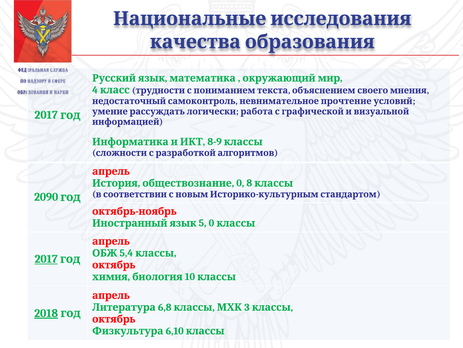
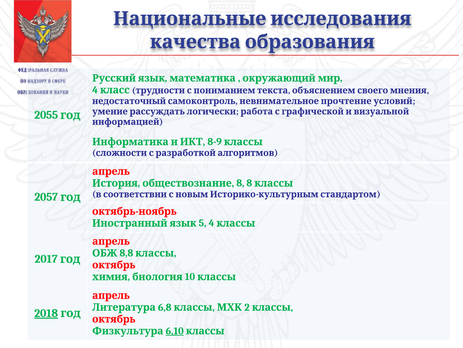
2017: 2017 -> 2055 (46, 115)
0: 0 -> 8 (240, 183)
2090: 2090 -> 2057 (46, 197)
5 0: 0 -> 4 (211, 223)
5,4: 5,4 -> 8,8 (126, 253)
2017 underline: present -> none (46, 258)
3: 3 -> 2 (247, 307)
6,10 underline: none -> present (175, 330)
